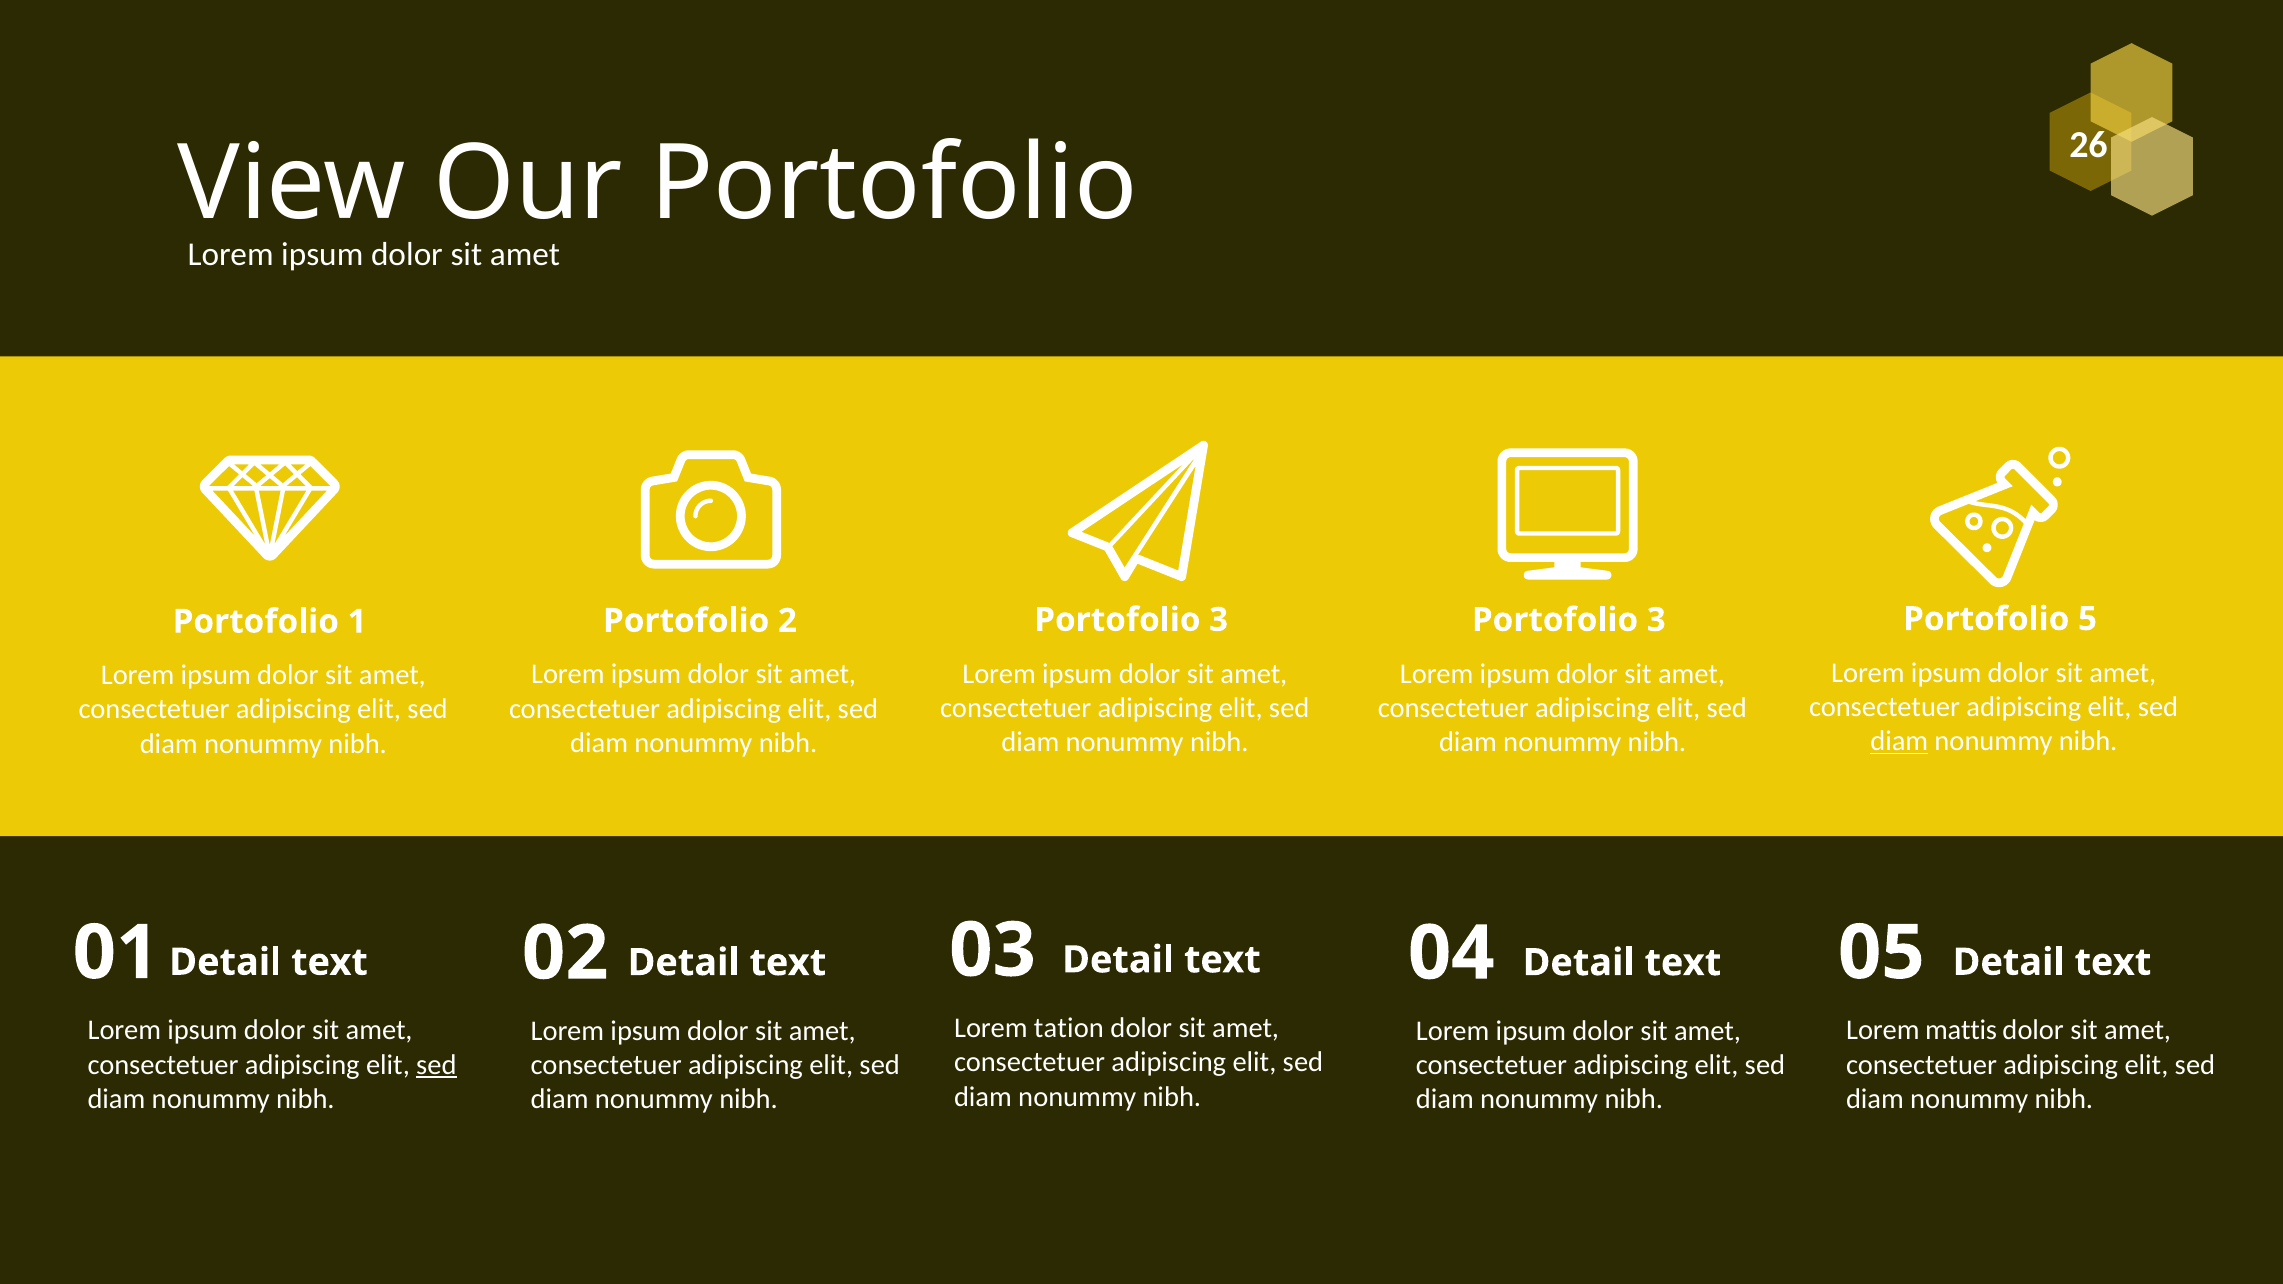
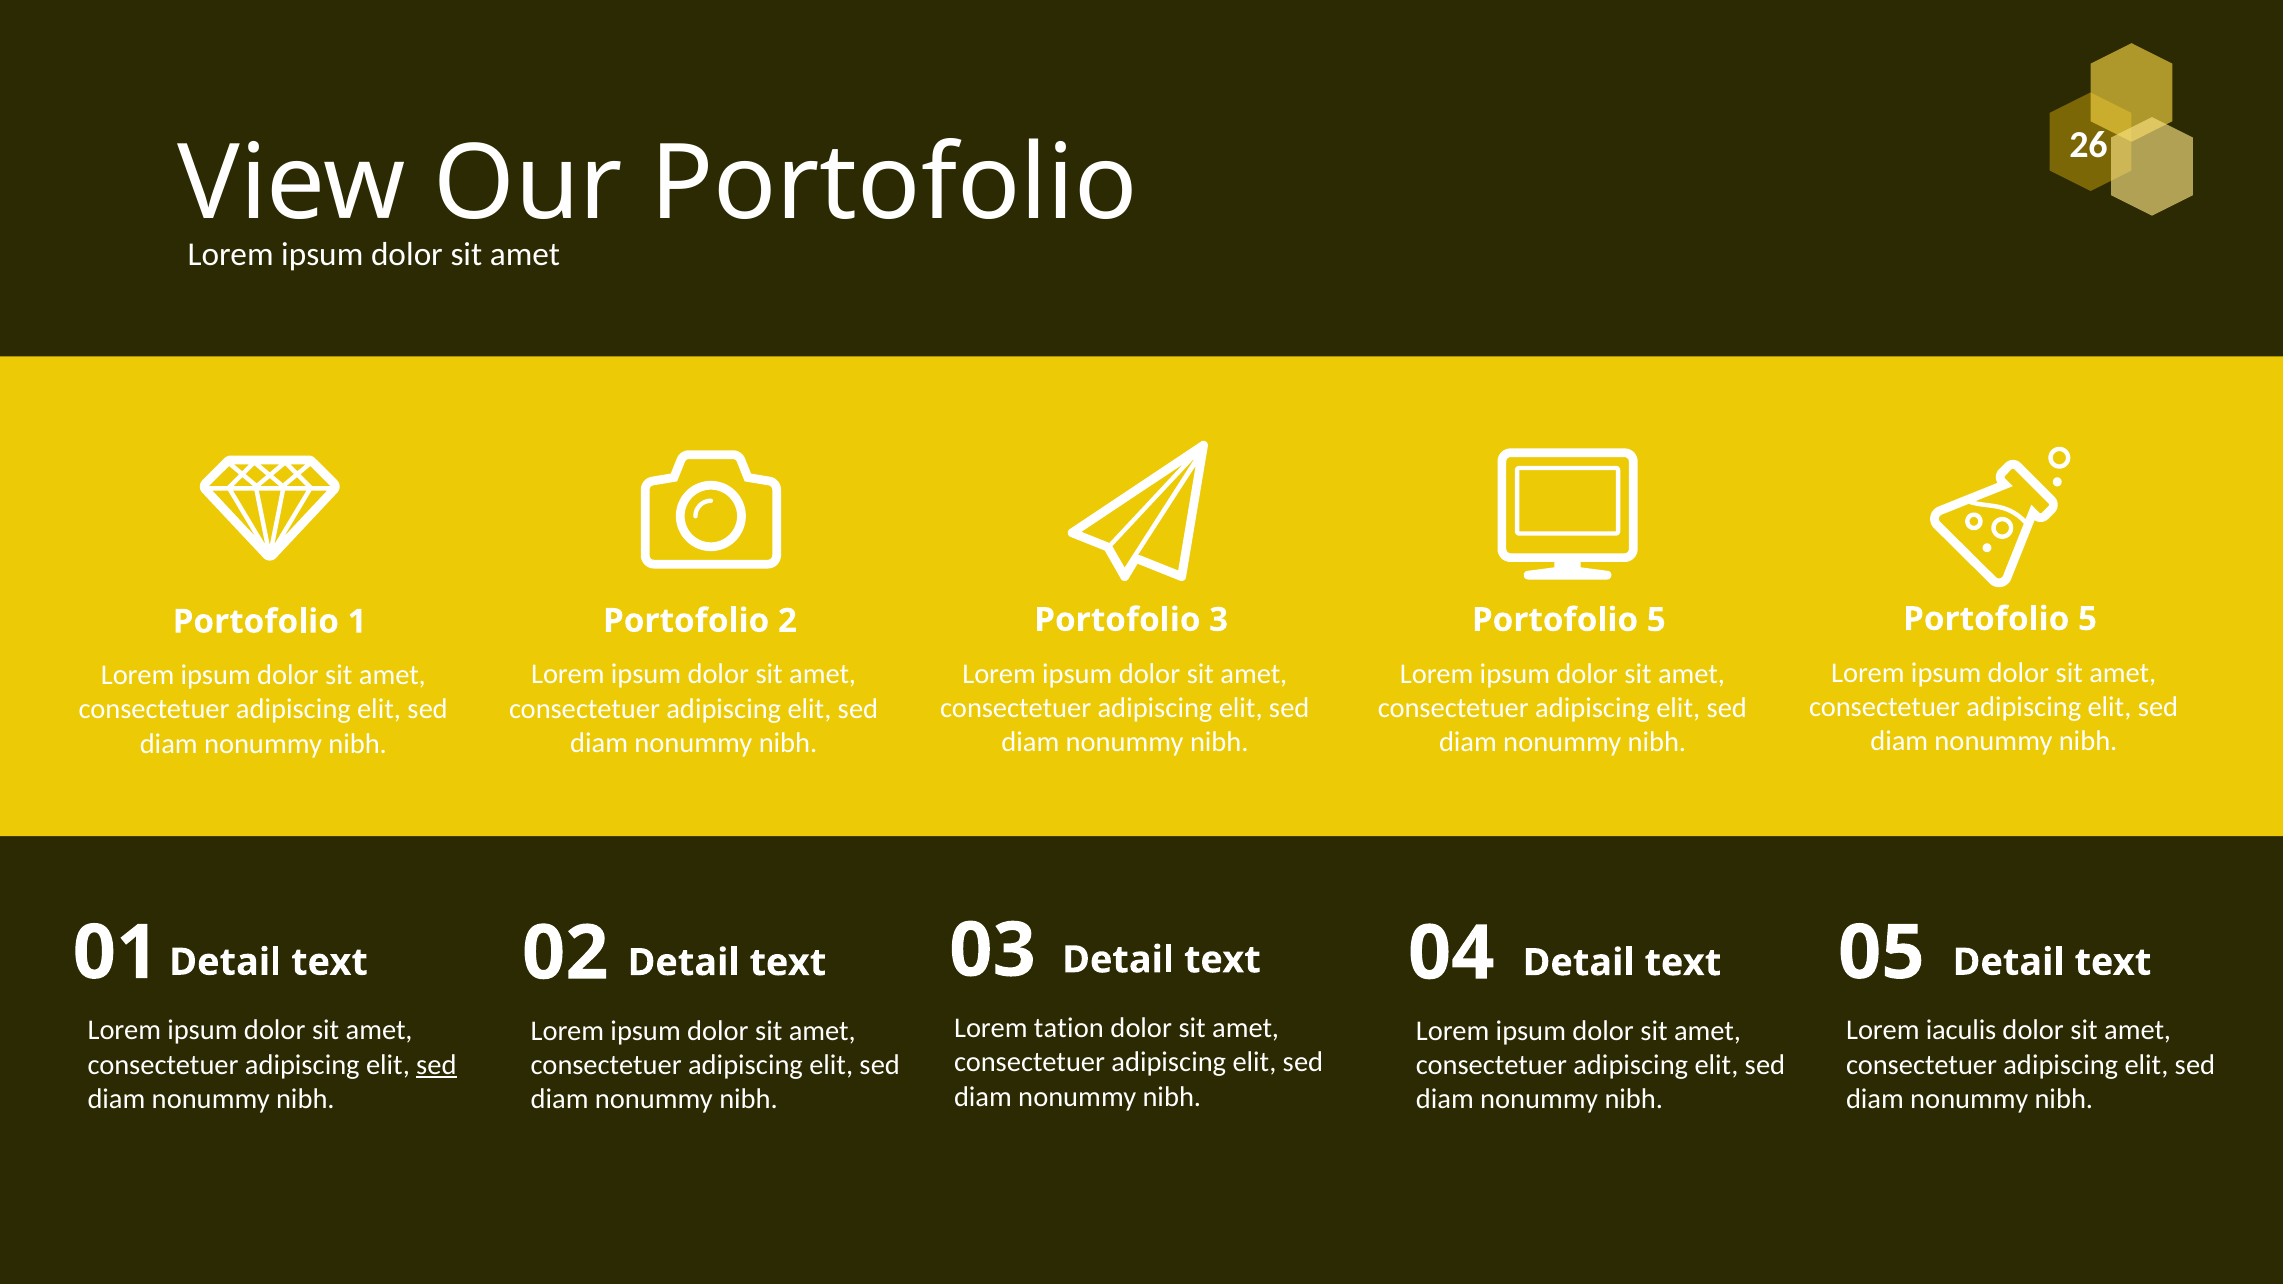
3: 3 -> 5 (1656, 620)
diam underline: present -> none (1899, 741)
mattis: mattis -> iaculis (1961, 1031)
